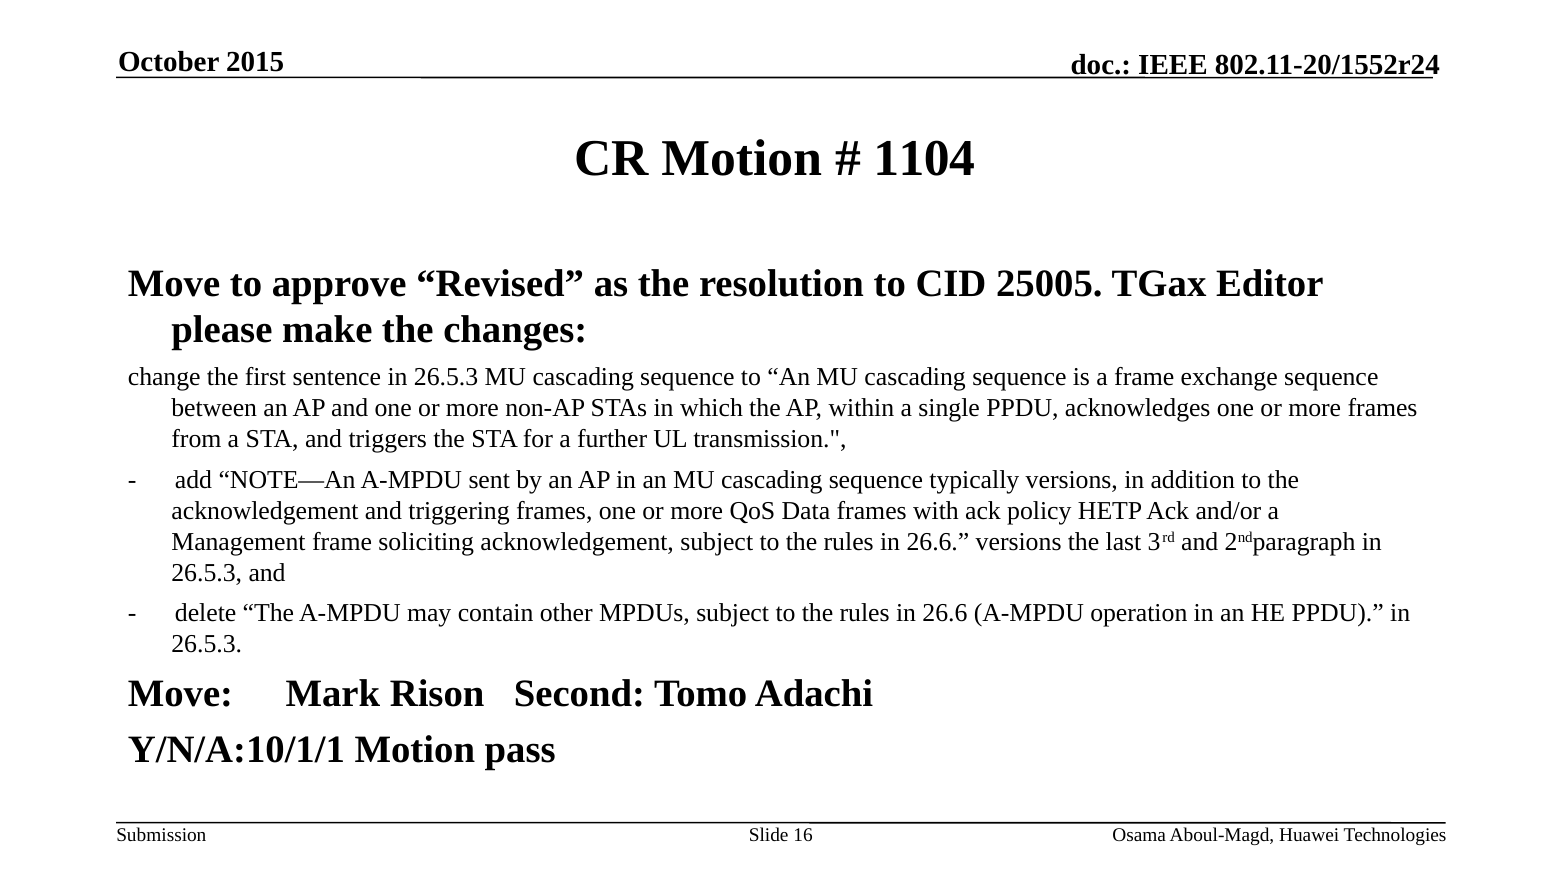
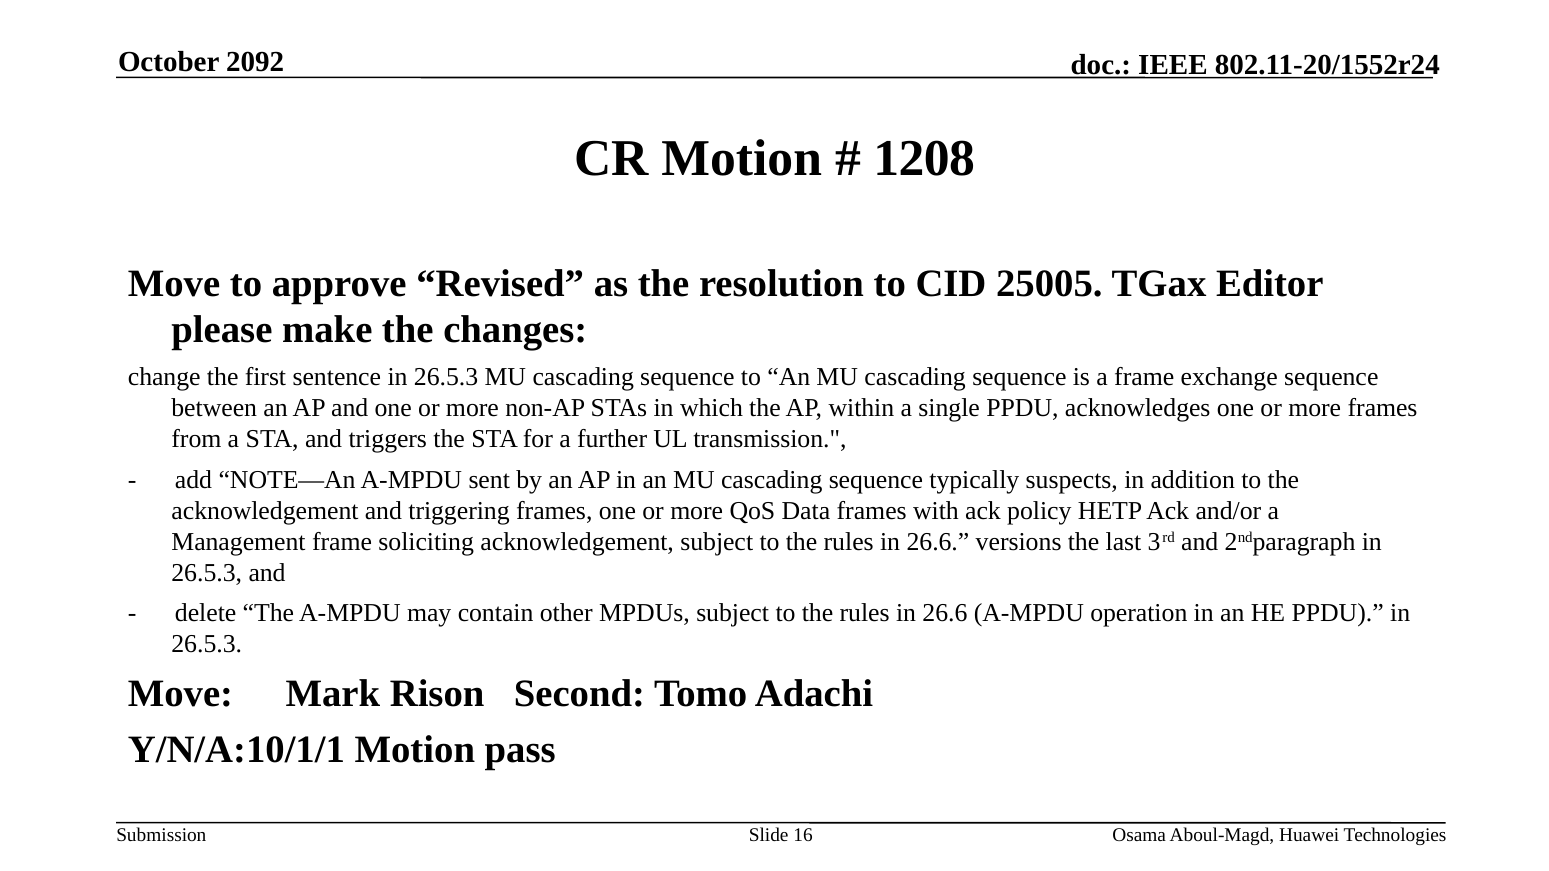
2015: 2015 -> 2092 (255, 62)
1104: 1104 -> 1208 (924, 158)
typically versions: versions -> suspects (1072, 480)
